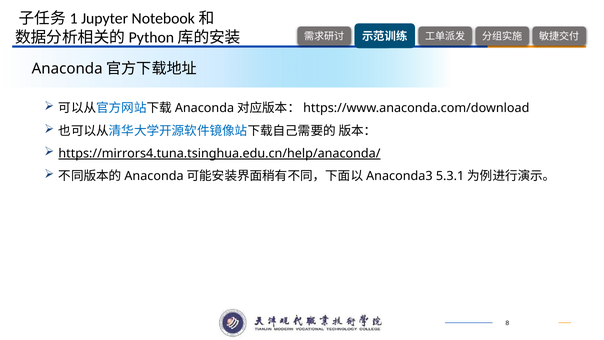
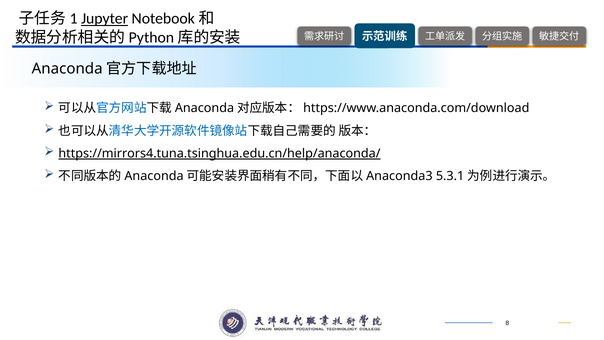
Jupyter underline: none -> present (105, 19)
